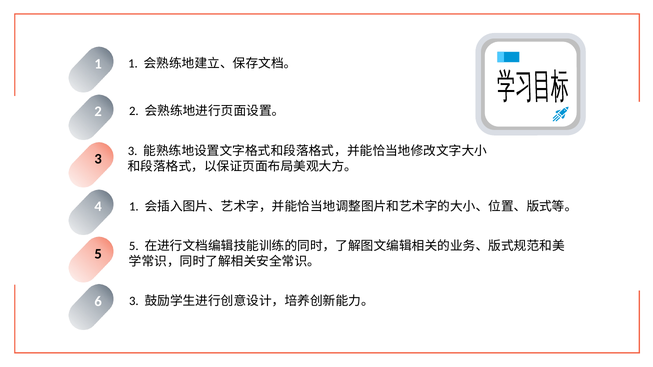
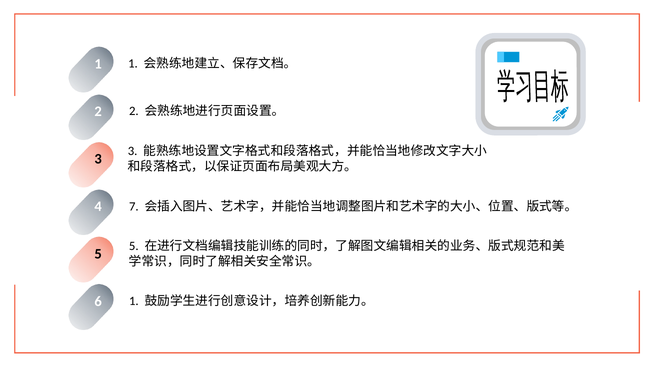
4 1: 1 -> 7 (134, 207)
6 3: 3 -> 1 (134, 302)
